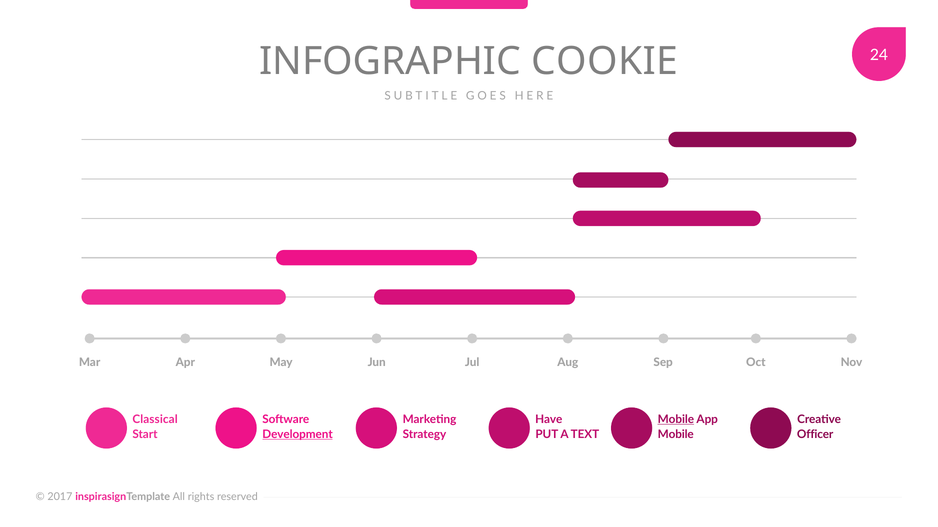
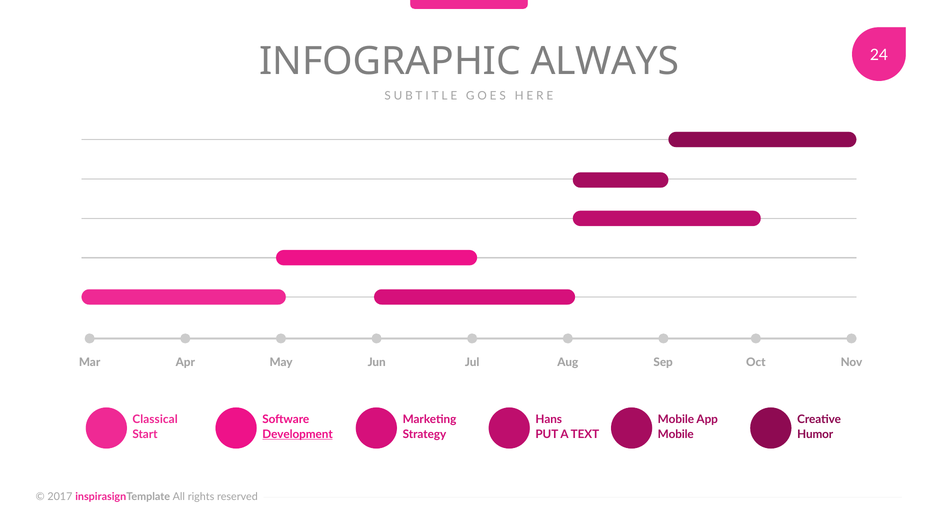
COOKIE: COOKIE -> ALWAYS (605, 62)
Have: Have -> Hans (549, 420)
Mobile underline: present -> none (676, 420)
Officer: Officer -> Humor (815, 435)
